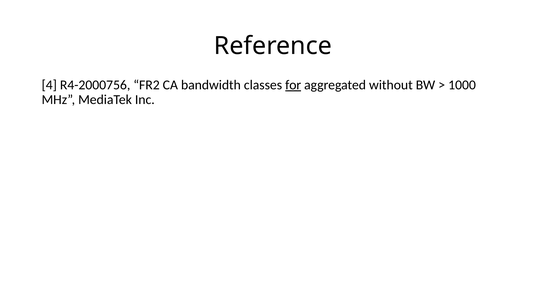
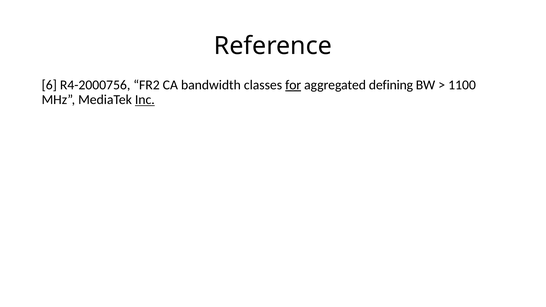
4: 4 -> 6 (49, 85)
without: without -> defining (391, 85)
1000: 1000 -> 1100 (462, 85)
Inc underline: none -> present (145, 100)
